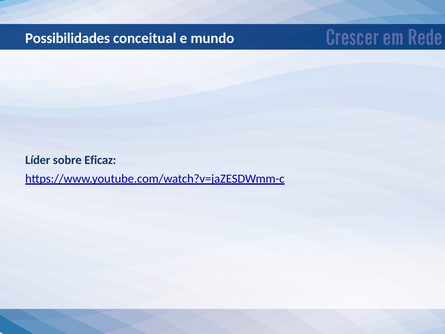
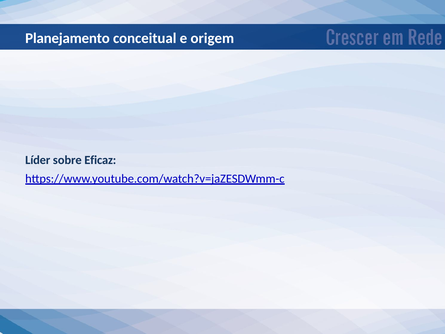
Possibilidades: Possibilidades -> Planejamento (68, 38)
mundo: mundo -> origem (212, 38)
